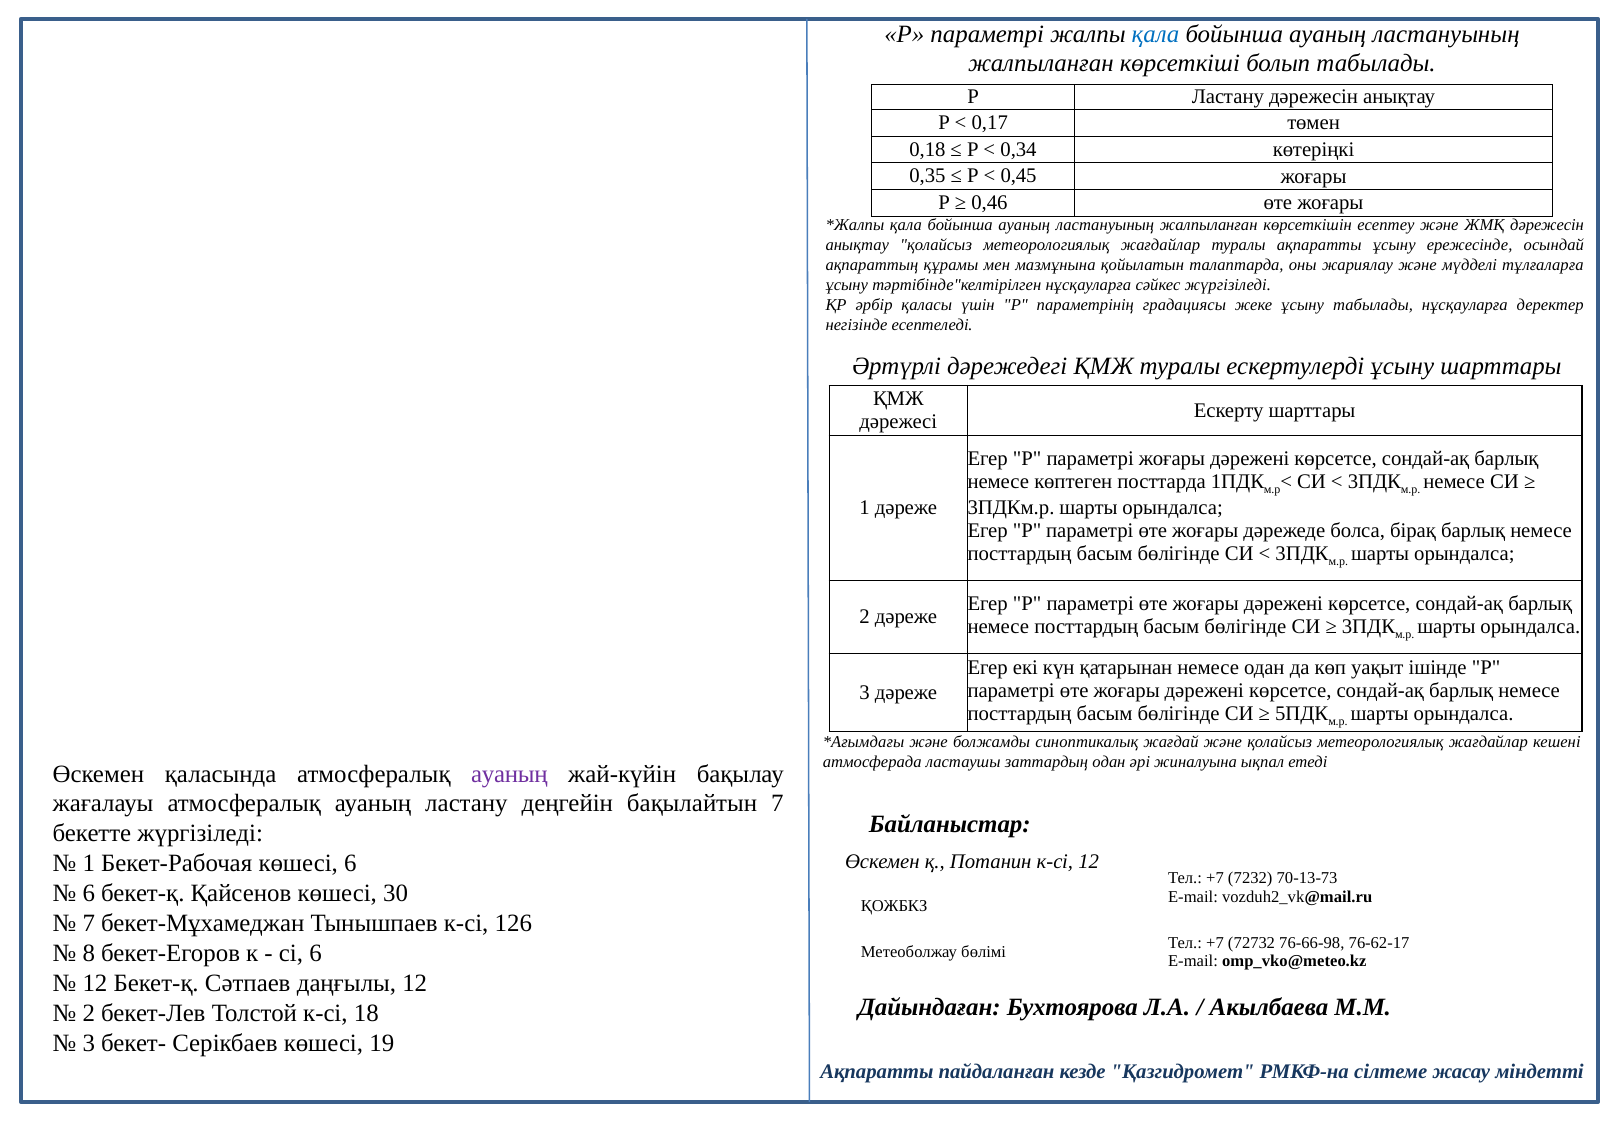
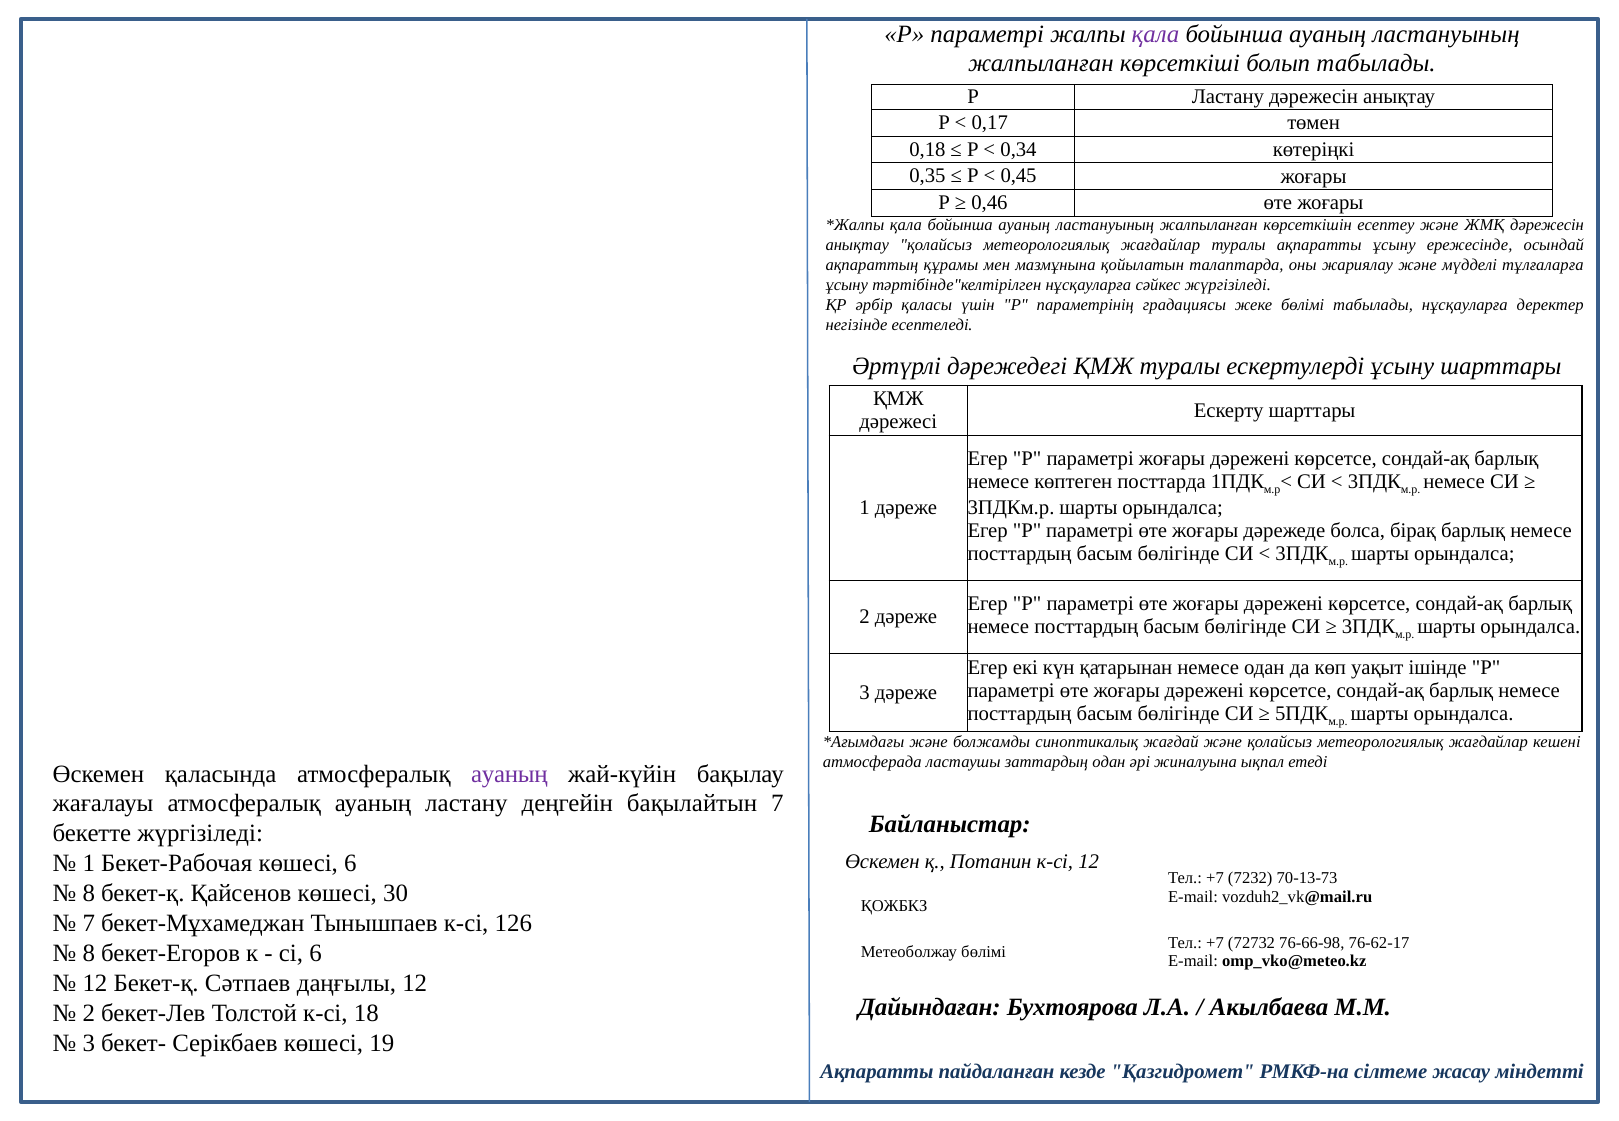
қала colour: blue -> purple (1155, 34)
жеке ұсыну: ұсыну -> бөлімі (1303, 305)
6: 6 -> 8 (89, 893)
